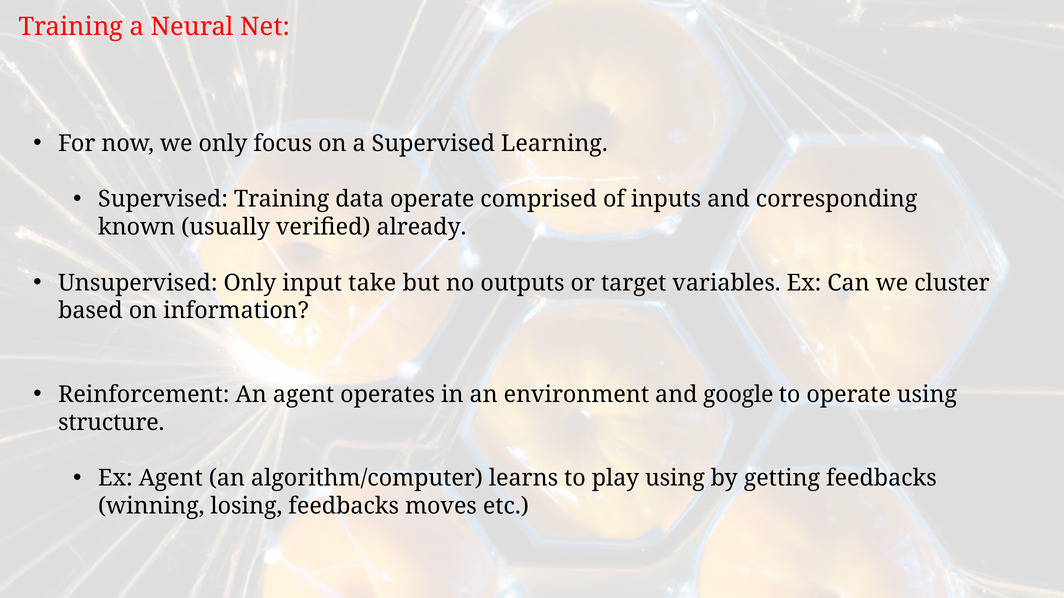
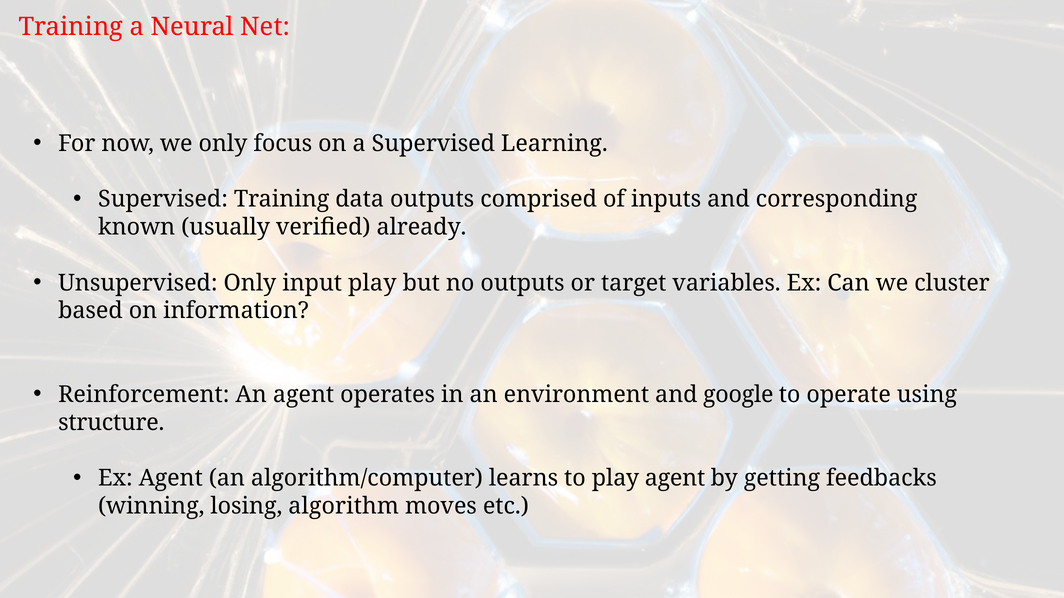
data operate: operate -> outputs (432, 199)
input take: take -> play (372, 283)
play using: using -> agent (675, 479)
losing feedbacks: feedbacks -> algorithm (344, 507)
